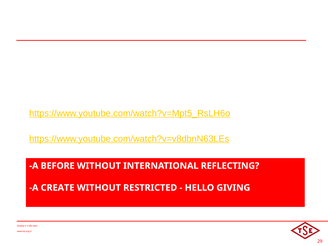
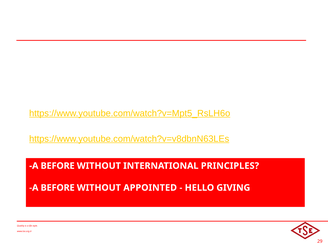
REFLECTING: REFLECTING -> PRINCIPLES (230, 166)
CREATE: CREATE -> BEFORE (58, 188)
RESTRICTED: RESTRICTED -> APPOINTED (150, 188)
